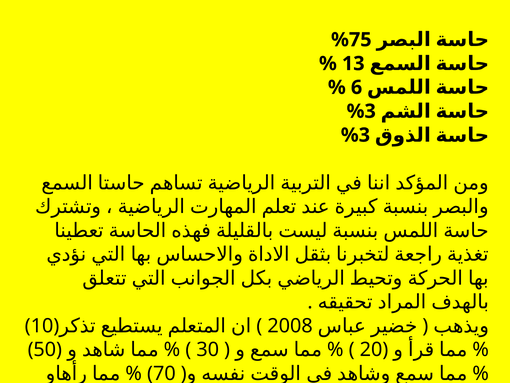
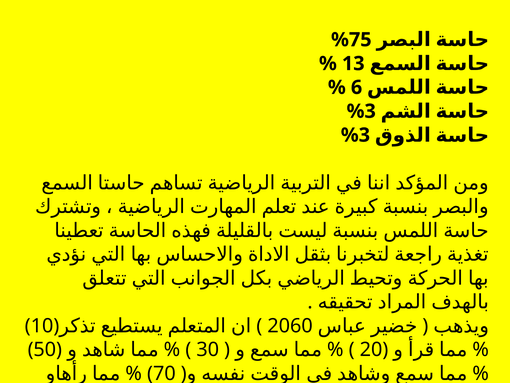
2008: 2008 -> 2060 (290, 325)
